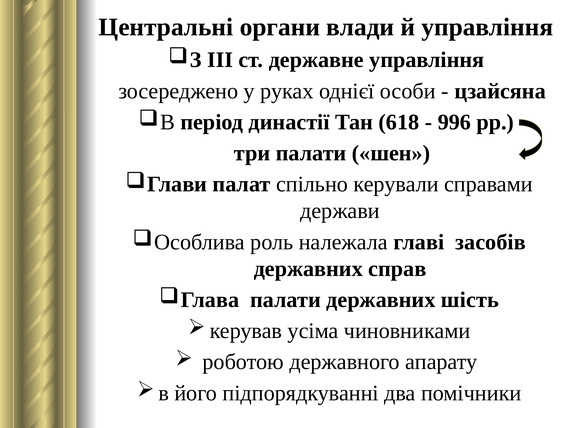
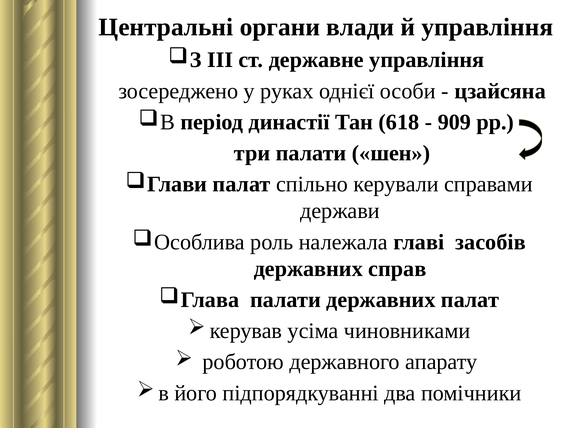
996: 996 -> 909 (454, 122)
державних шість: шість -> палат (470, 300)
